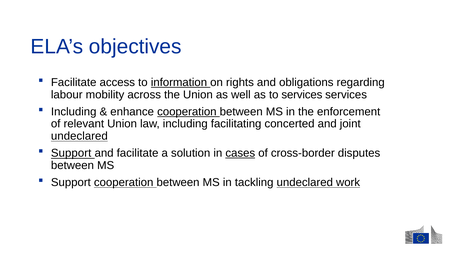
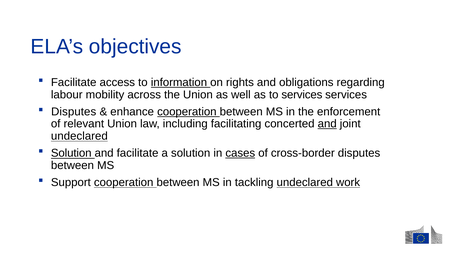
Including: Including -> Disputes (74, 112)
and underline: none -> present (327, 124)
Support: Support -> Solution (71, 153)
